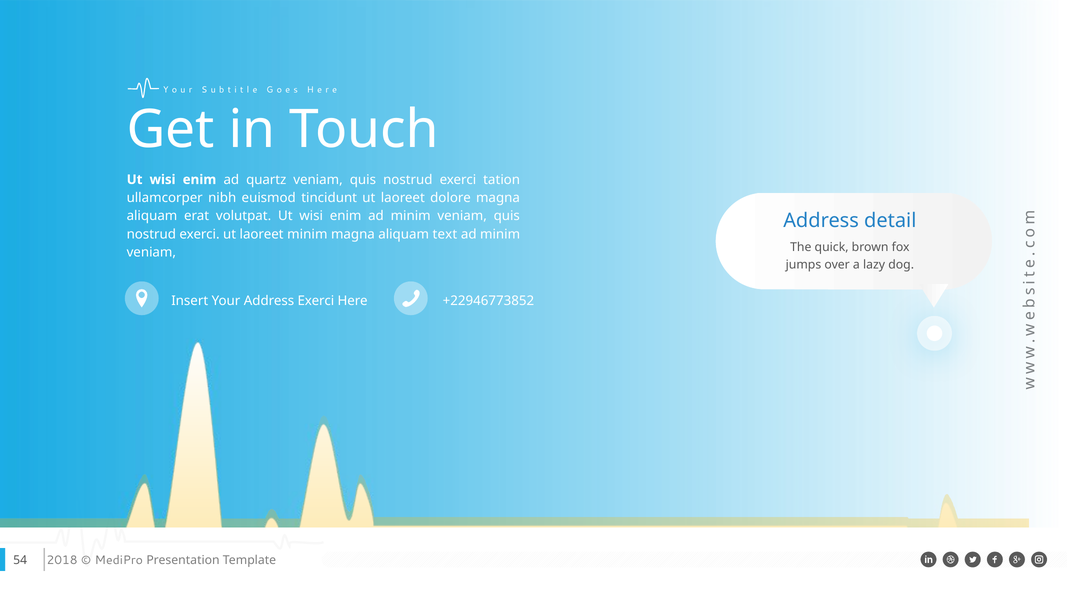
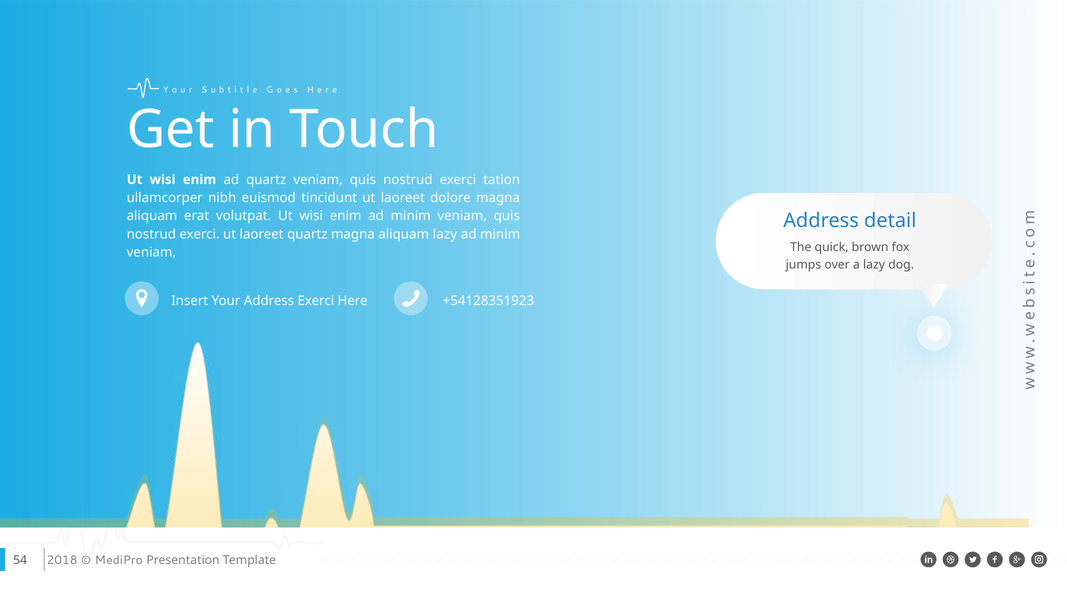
laoreet minim: minim -> quartz (307, 234)
aliquam text: text -> lazy (445, 234)
+22946773852: +22946773852 -> +54128351923 (488, 301)
